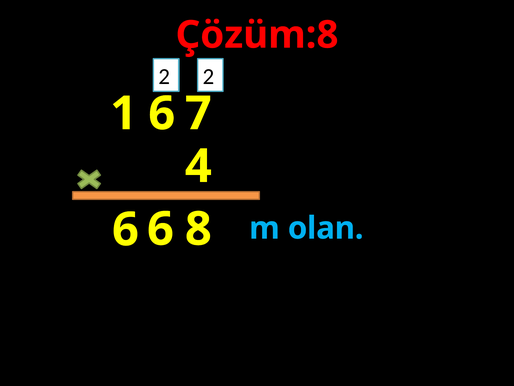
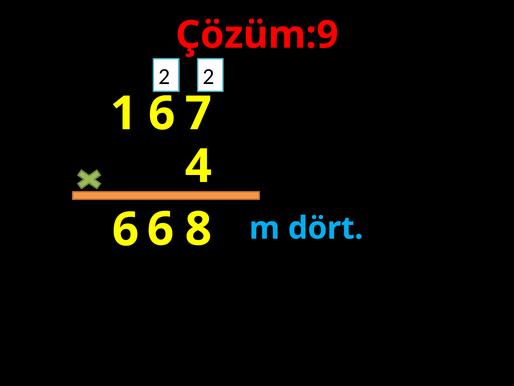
Çözüm:8: Çözüm:8 -> Çözüm:9 (257, 35)
olan: olan -> dört (326, 228)
